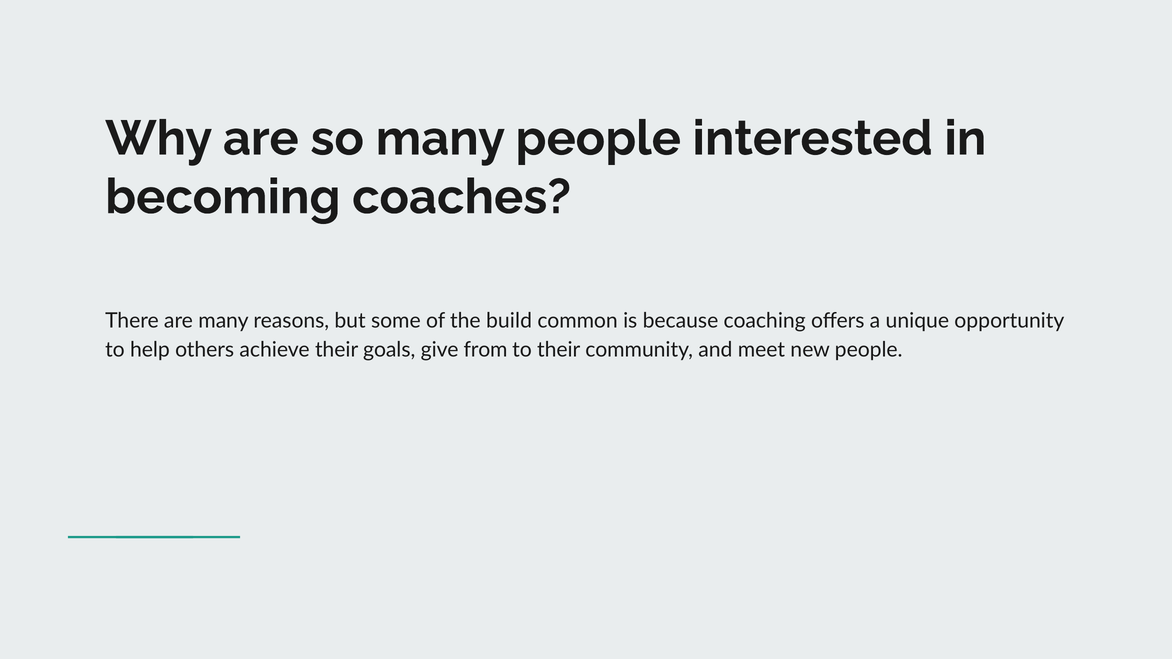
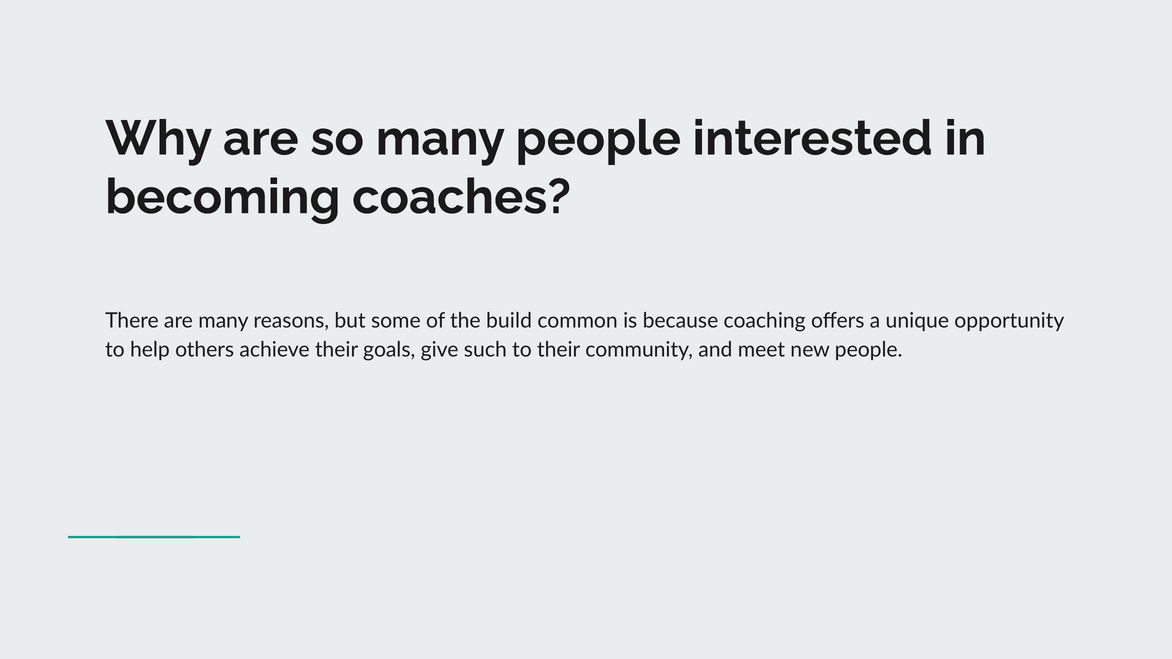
from: from -> such (485, 350)
